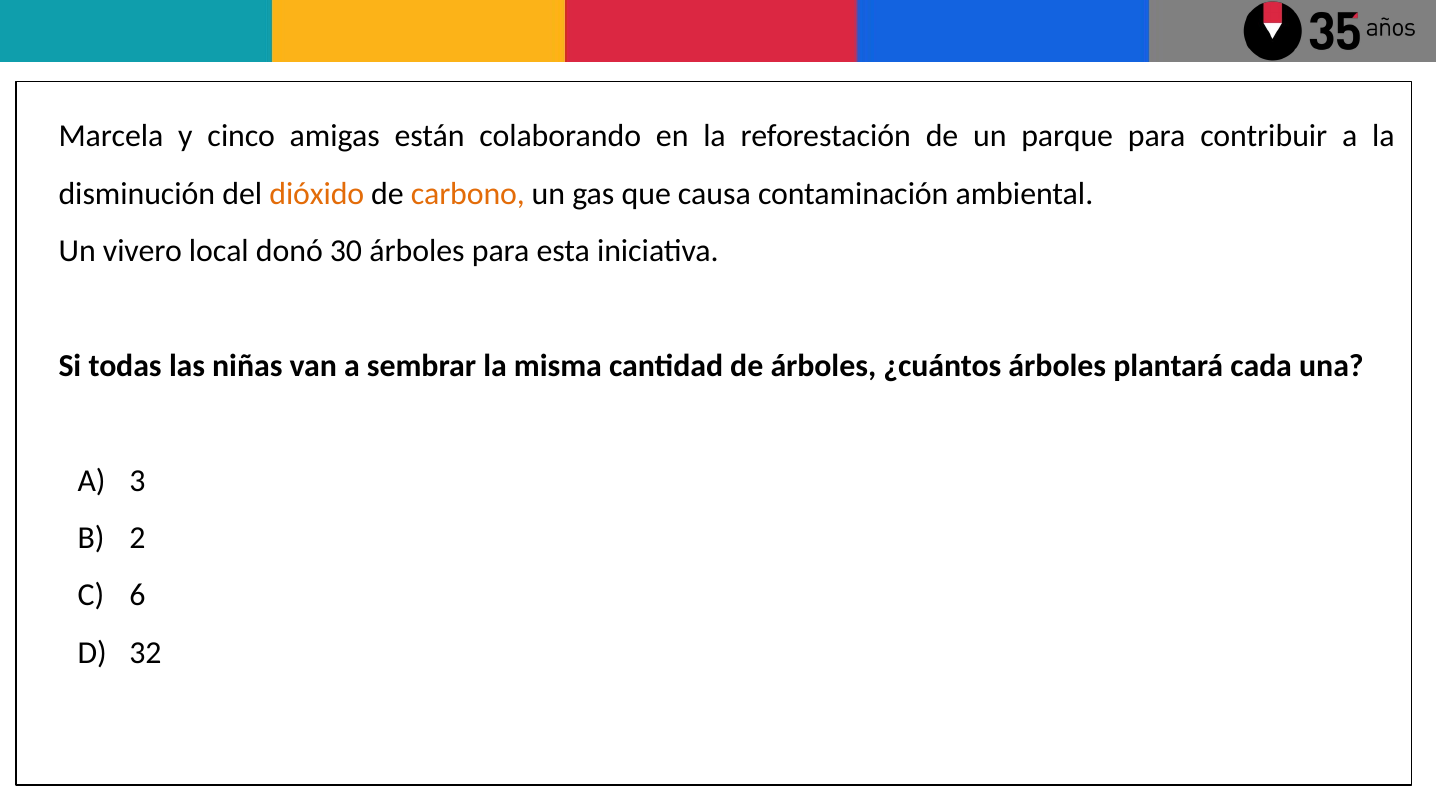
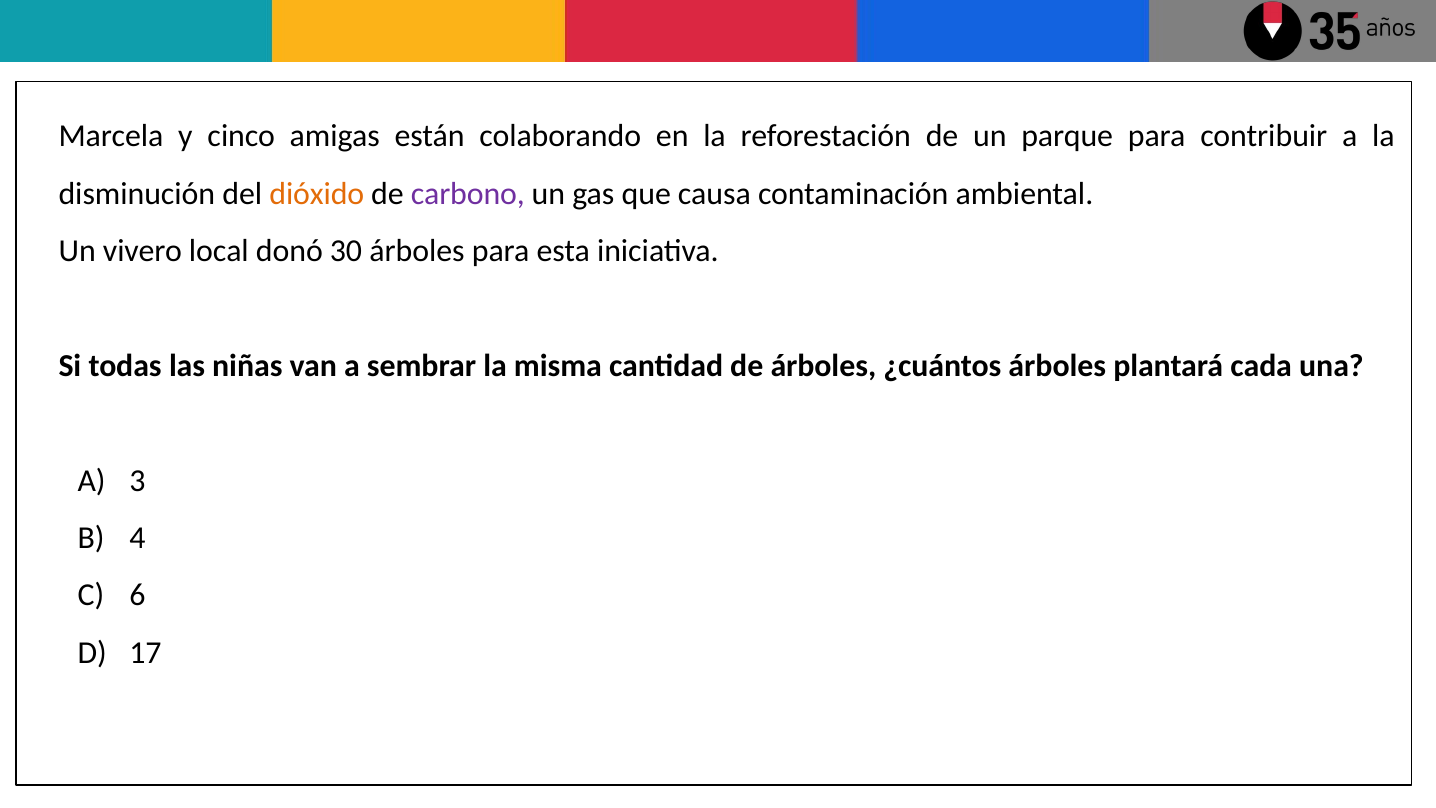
carbono colour: orange -> purple (468, 193)
2: 2 -> 4 (137, 538)
32: 32 -> 17 (145, 653)
